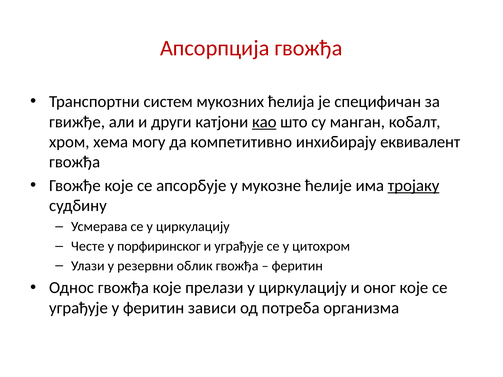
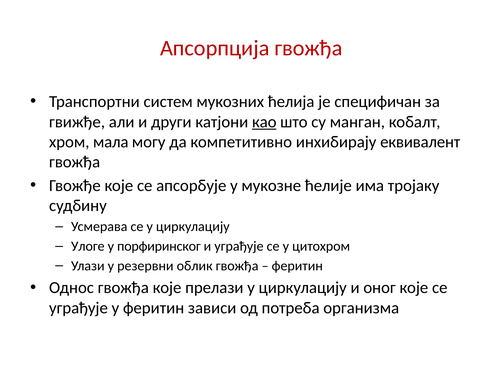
хема: хема -> мала (111, 142)
тројаку underline: present -> none (414, 186)
Честе: Честе -> Улоге (88, 246)
